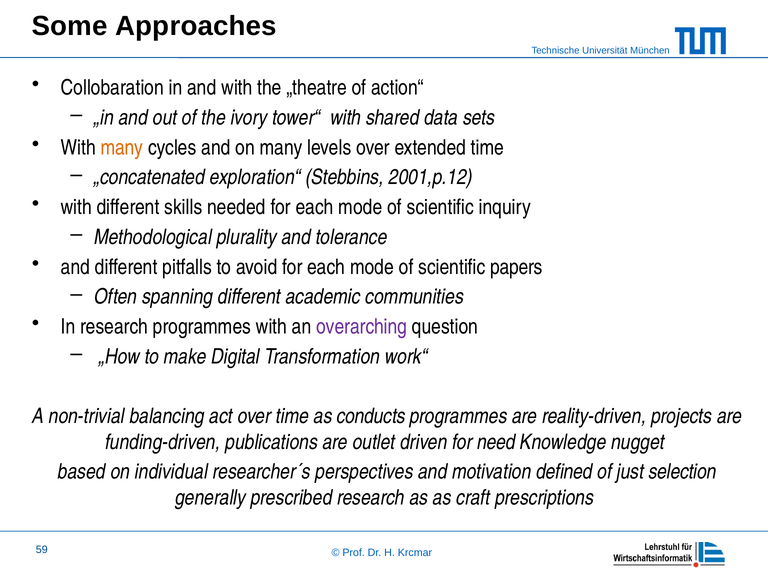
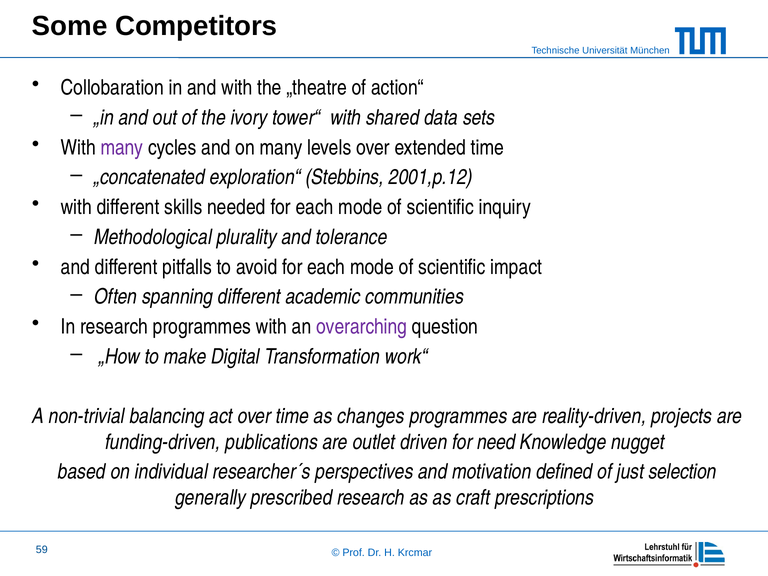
Approaches: Approaches -> Competitors (196, 26)
many colour: orange -> purple (122, 148)
papers: papers -> impact (516, 267)
conducts: conducts -> changes (371, 416)
